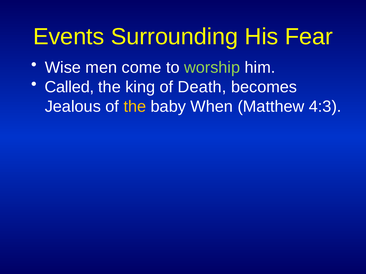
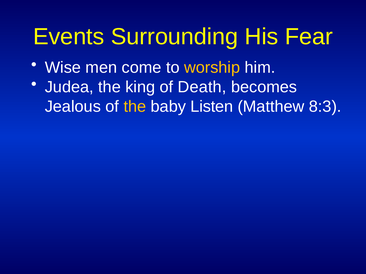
worship colour: light green -> yellow (212, 68)
Called: Called -> Judea (69, 87)
When: When -> Listen (212, 107)
4:3: 4:3 -> 8:3 (325, 107)
